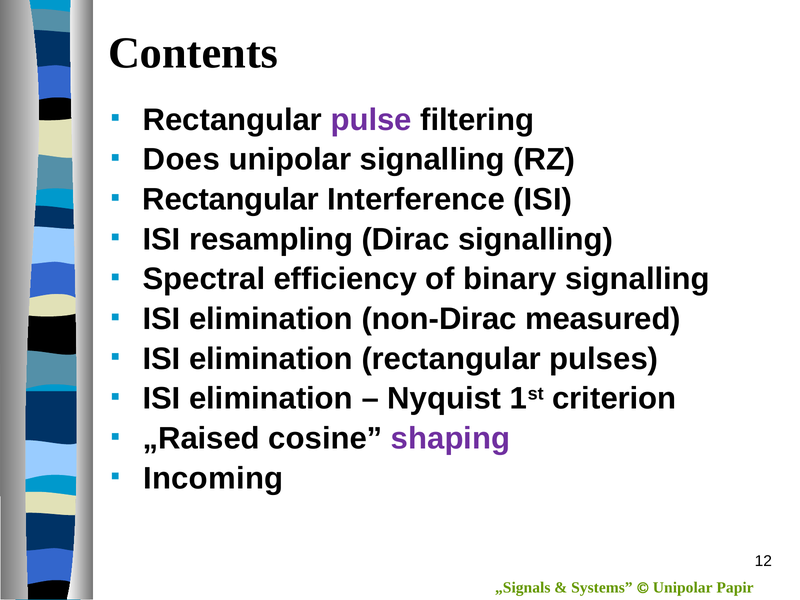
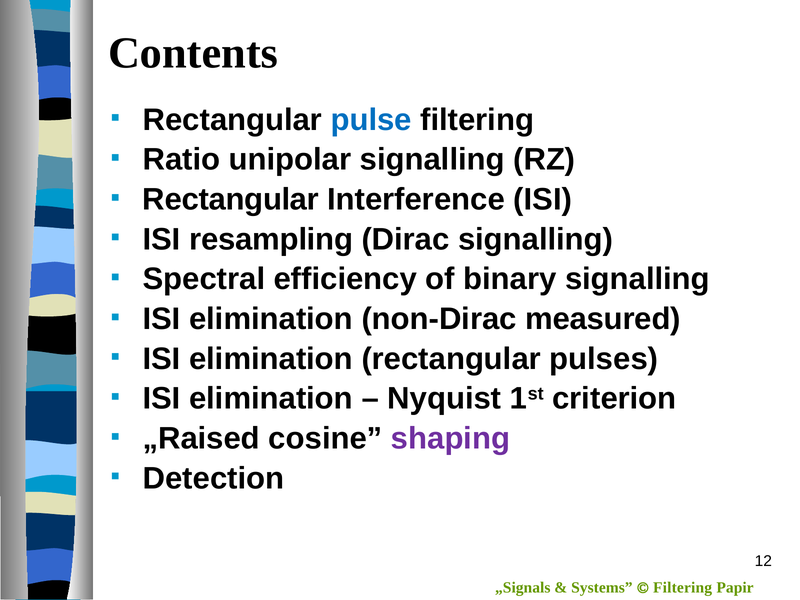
pulse colour: purple -> blue (371, 120)
Does: Does -> Ratio (182, 160)
Incoming: Incoming -> Detection (213, 478)
Unipolar: Unipolar -> Filtering (683, 588)
